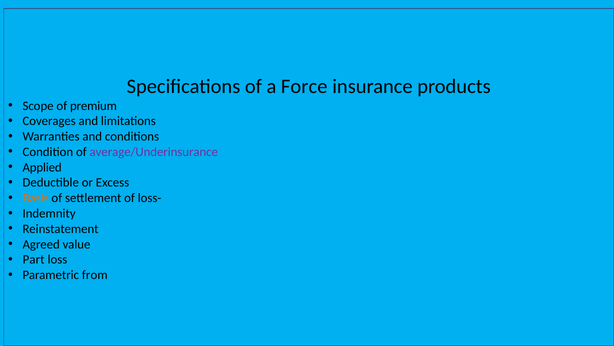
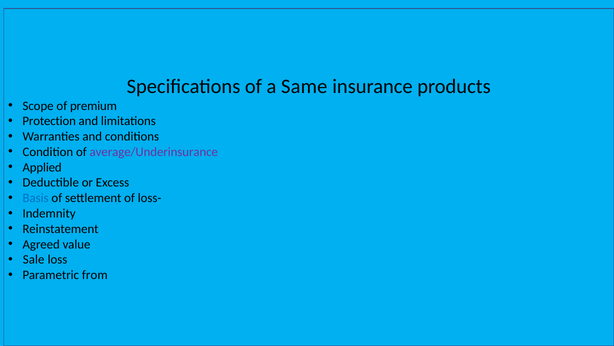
Force: Force -> Same (304, 86)
Coverages: Coverages -> Protection (49, 121)
Basis colour: orange -> blue (36, 198)
Part: Part -> Sale (34, 259)
